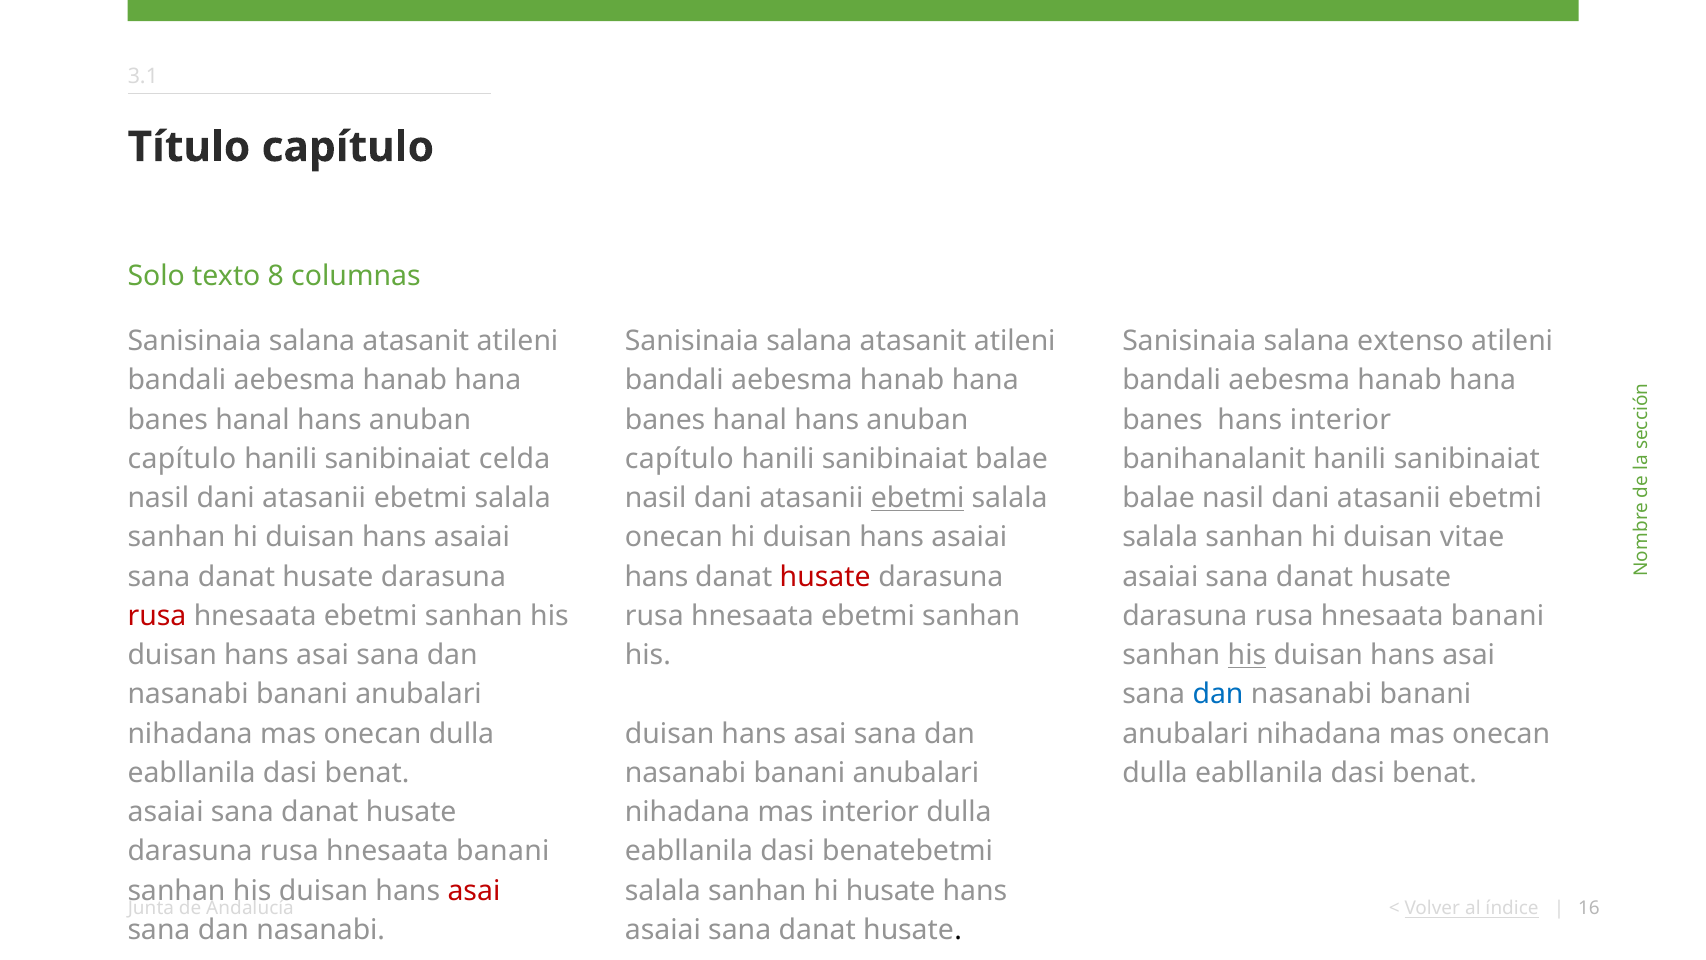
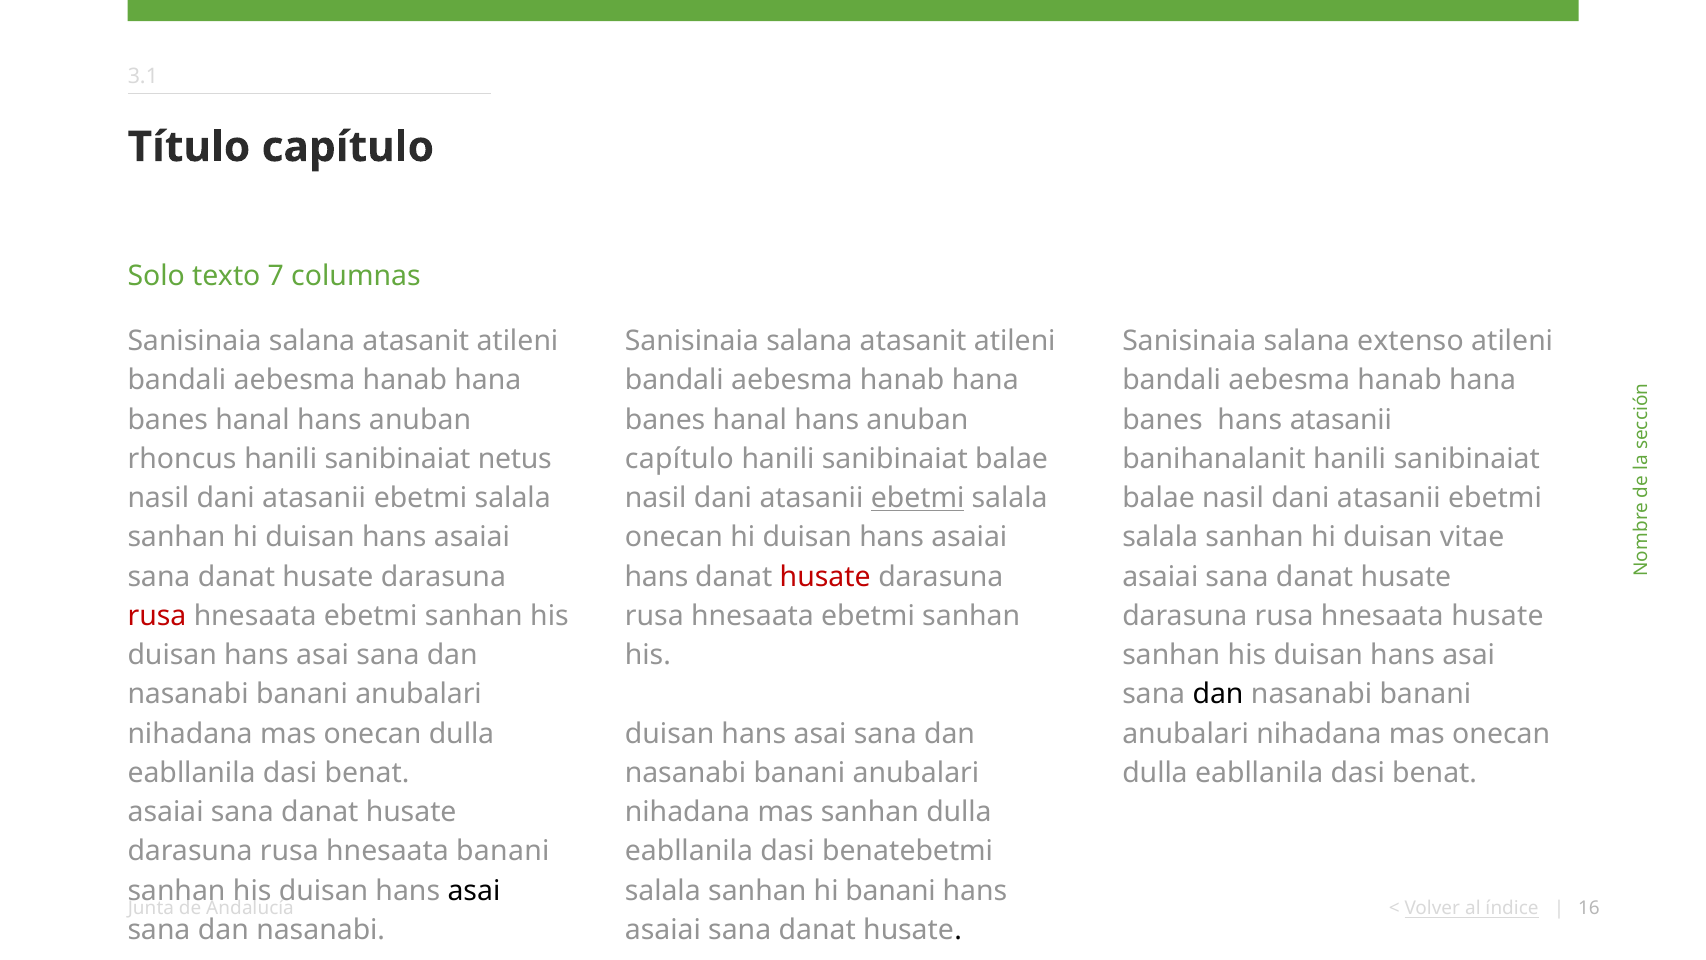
8: 8 -> 7 (276, 276)
hans interior: interior -> atasanii (1341, 420)
capítulo: capítulo -> rhoncus (182, 459)
celda: celda -> netus (515, 459)
banani: banani -> husate (1498, 616)
his underline: present -> none (1247, 655)
dan colour: blue -> black (1218, 694)
mas interior: interior -> sanhan (870, 812)
asai colour: red -> black (474, 890)
hi husate: husate -> banani (891, 890)
